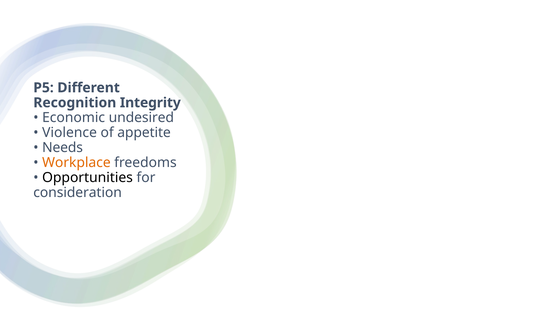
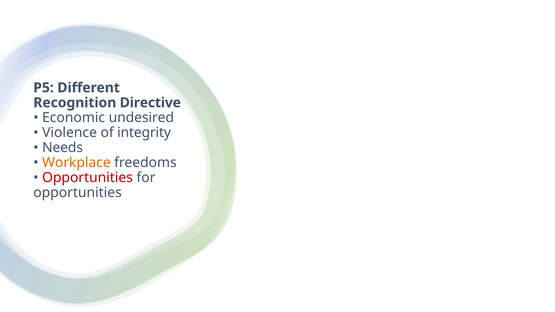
Integrity: Integrity -> Directive (150, 103)
appetite: appetite -> integrity (144, 133)
Opportunities colour: black -> red (88, 178)
consideration: consideration -> opportunities (78, 193)
